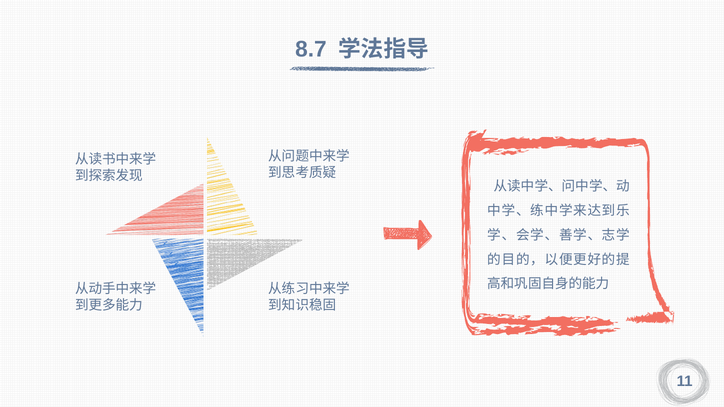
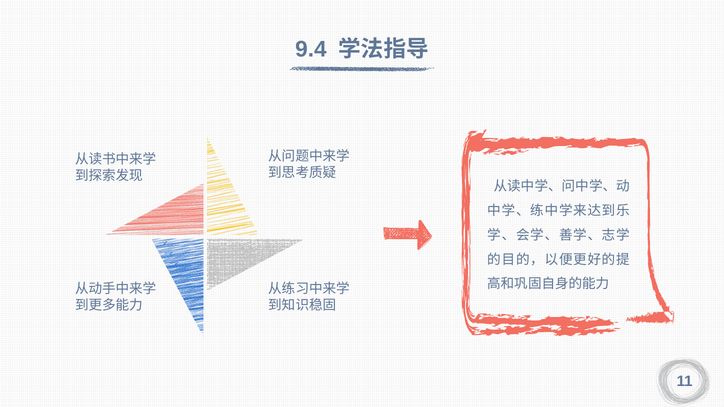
8.7: 8.7 -> 9.4 (311, 50)
